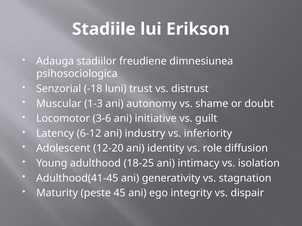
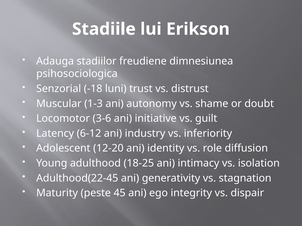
Adulthood(41-45: Adulthood(41-45 -> Adulthood(22-45 (77, 178)
